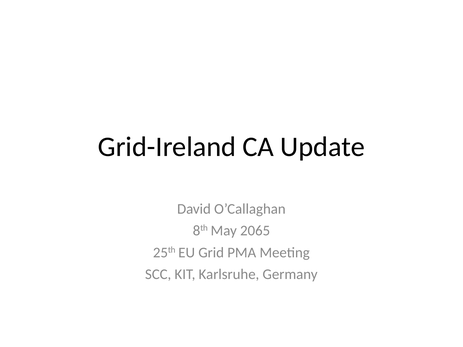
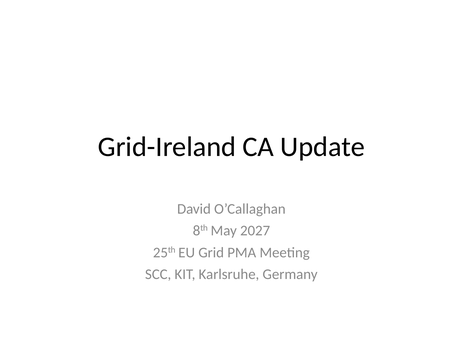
2065: 2065 -> 2027 (255, 231)
